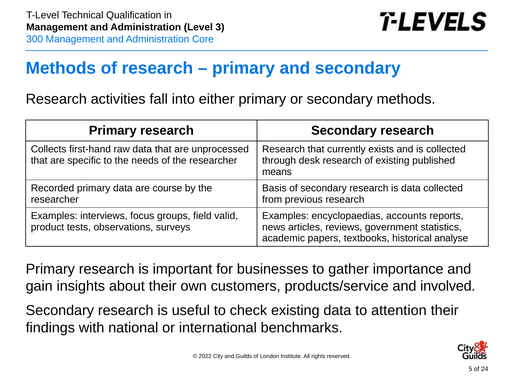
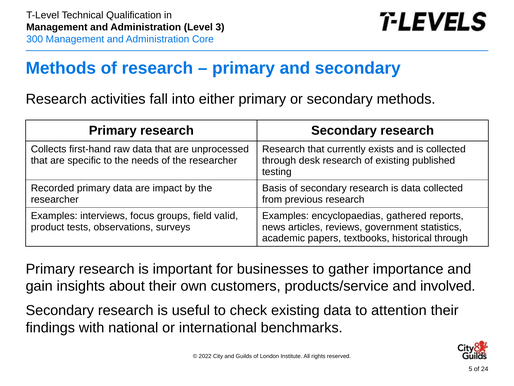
means: means -> testing (277, 172)
course: course -> impact (167, 188)
accounts: accounts -> gathered (406, 216)
historical analyse: analyse -> through (451, 238)
